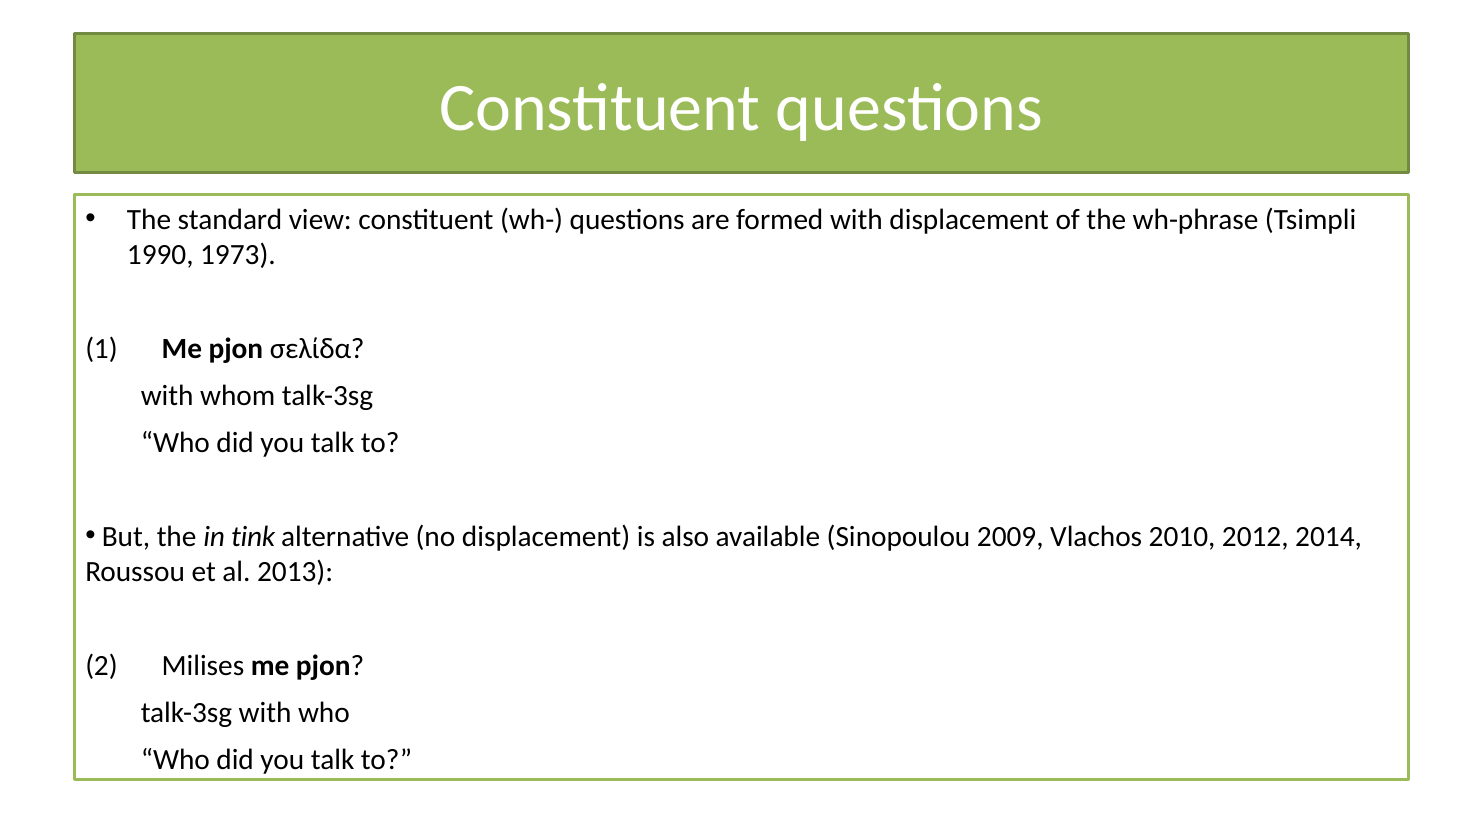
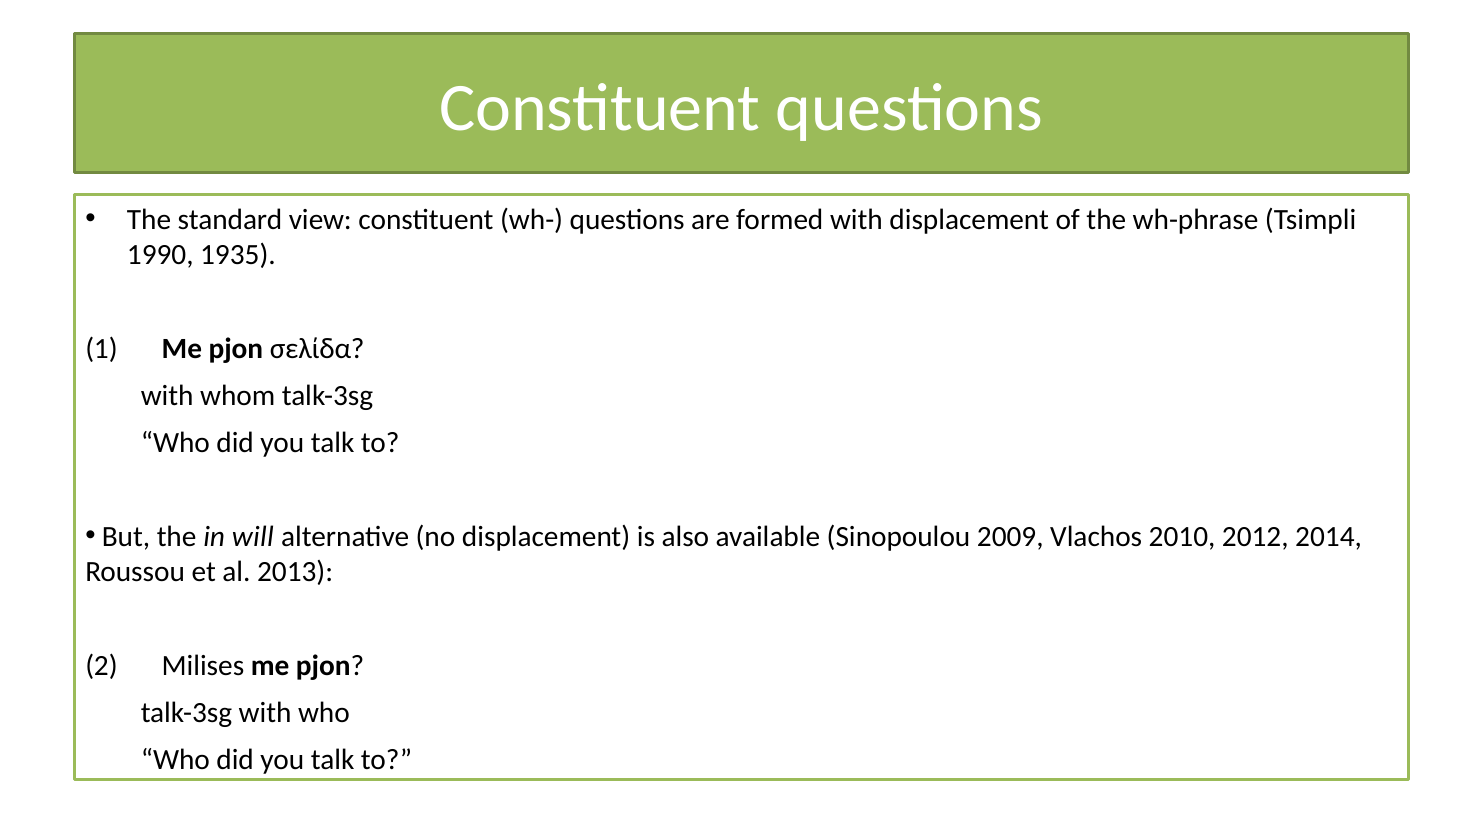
1973: 1973 -> 1935 (238, 255)
tink: tink -> will (253, 537)
